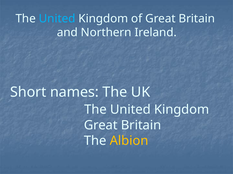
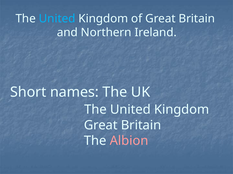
Albion colour: yellow -> pink (129, 141)
